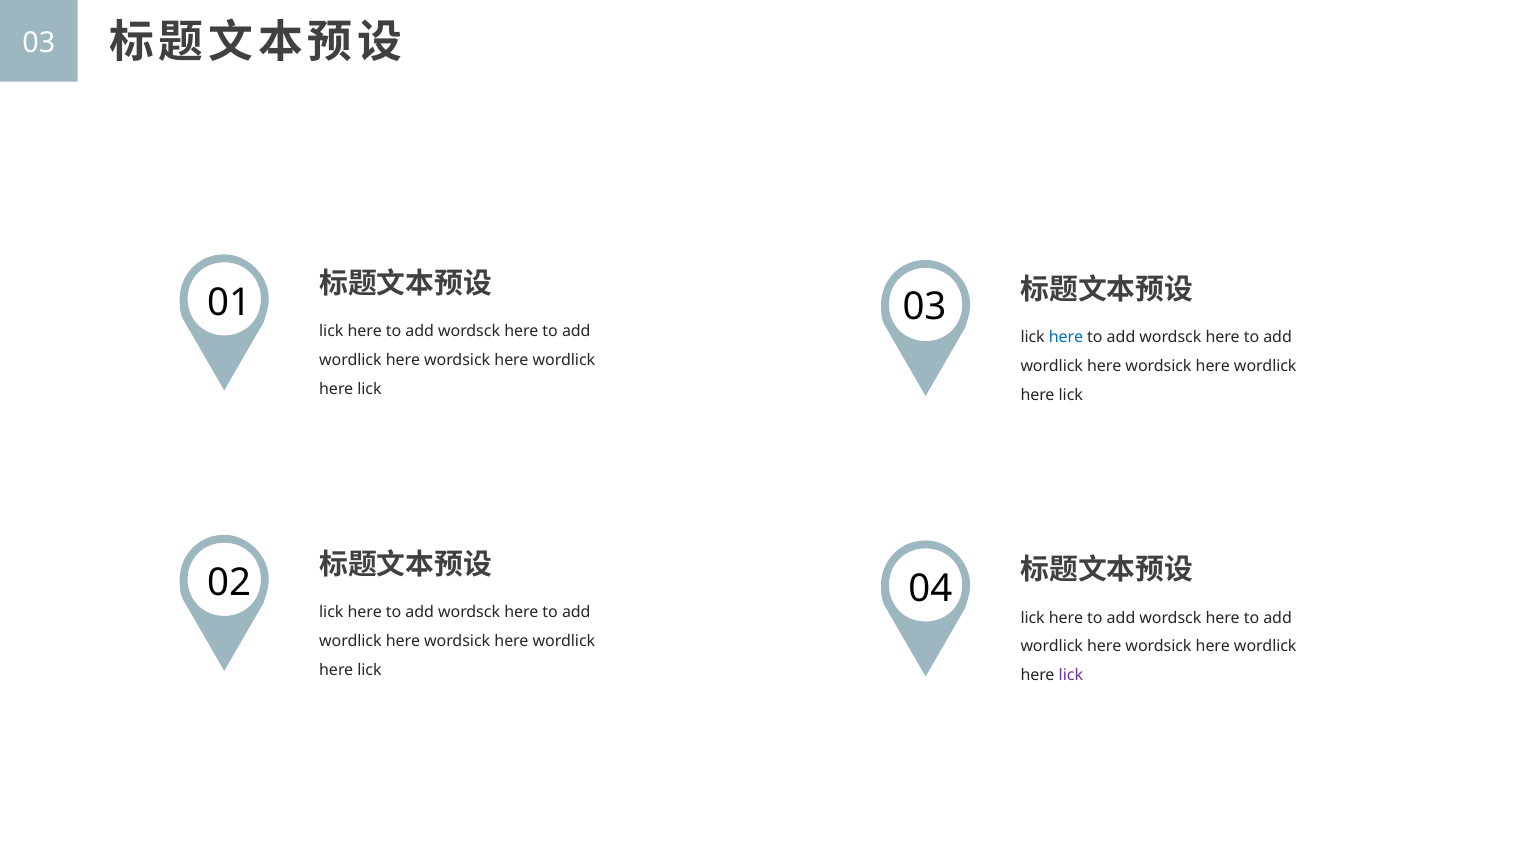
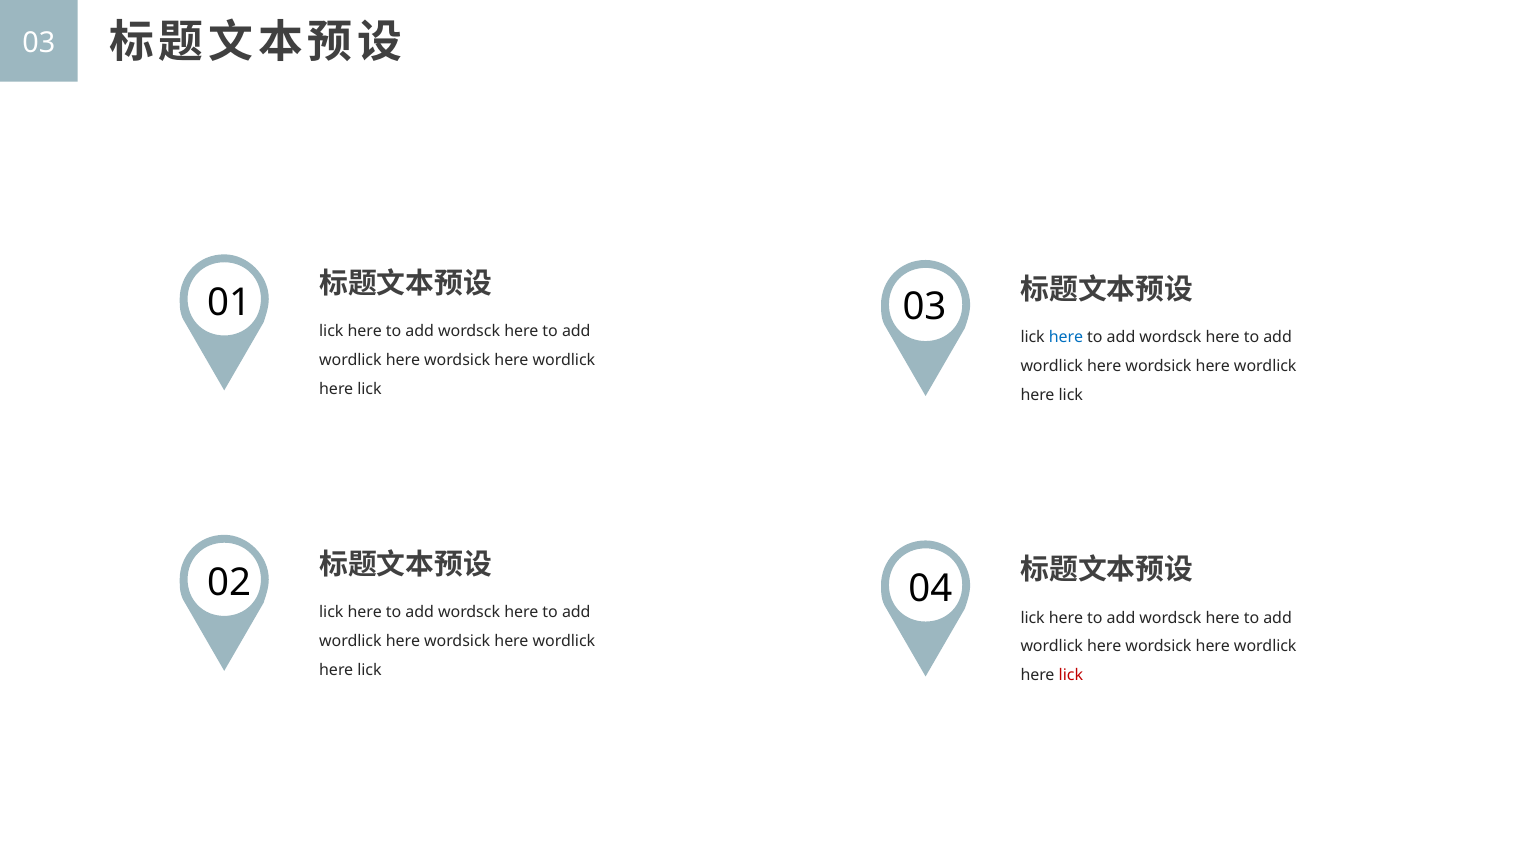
lick colour: purple -> red (1071, 675)
